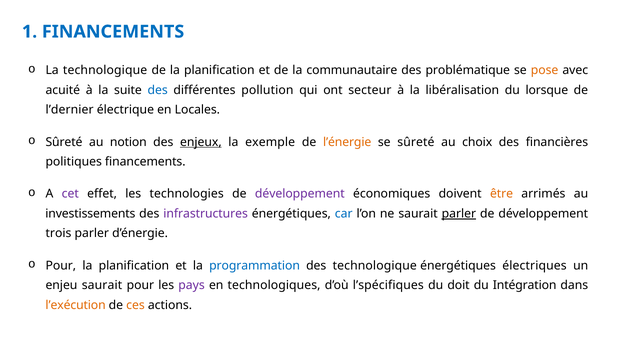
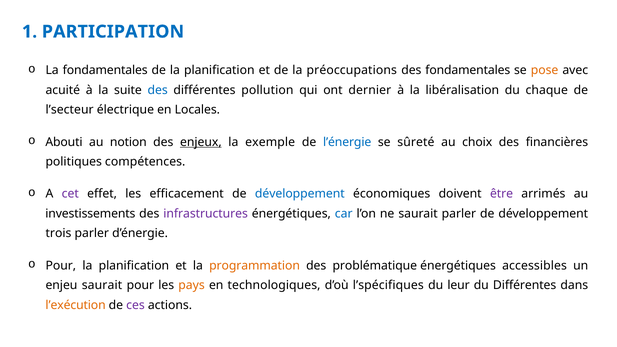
1 FINANCEMENTS: FINANCEMENTS -> PARTICIPATION (113, 32)
La technologique: technologique -> fondamentales (105, 70)
communautaire: communautaire -> préoccupations (352, 70)
des problématique: problématique -> fondamentales (468, 70)
secteur: secteur -> dernier (370, 90)
lorsque: lorsque -> chaque (547, 90)
l’dernier: l’dernier -> l’secteur (70, 110)
Sûreté: Sûreté -> Abouti (64, 142)
l’énergie colour: orange -> blue (347, 142)
politiques financements: financements -> compétences (145, 162)
technologies: technologies -> efficacement (187, 194)
développement colour: purple -> blue (300, 194)
être colour: orange -> purple (502, 194)
parler underline: present -> none (459, 214)
programmation colour: blue -> orange (255, 266)
des technologique: technologique -> problématique (375, 266)
électriques: électriques -> accessibles (535, 266)
pays colour: purple -> orange (192, 285)
doit: doit -> leur (459, 285)
du Intégration: Intégration -> Différentes (525, 285)
ces colour: orange -> purple (135, 305)
